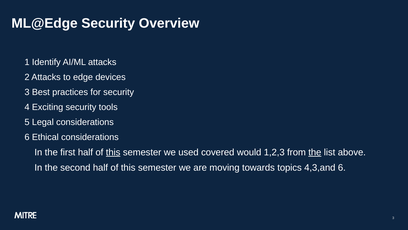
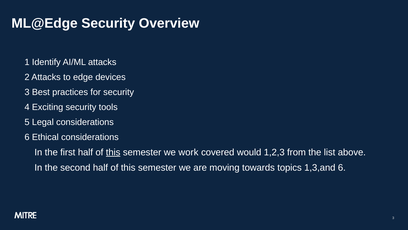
used: used -> work (188, 152)
the underline: present -> none (315, 152)
4,3,and: 4,3,and -> 1,3,and (320, 167)
